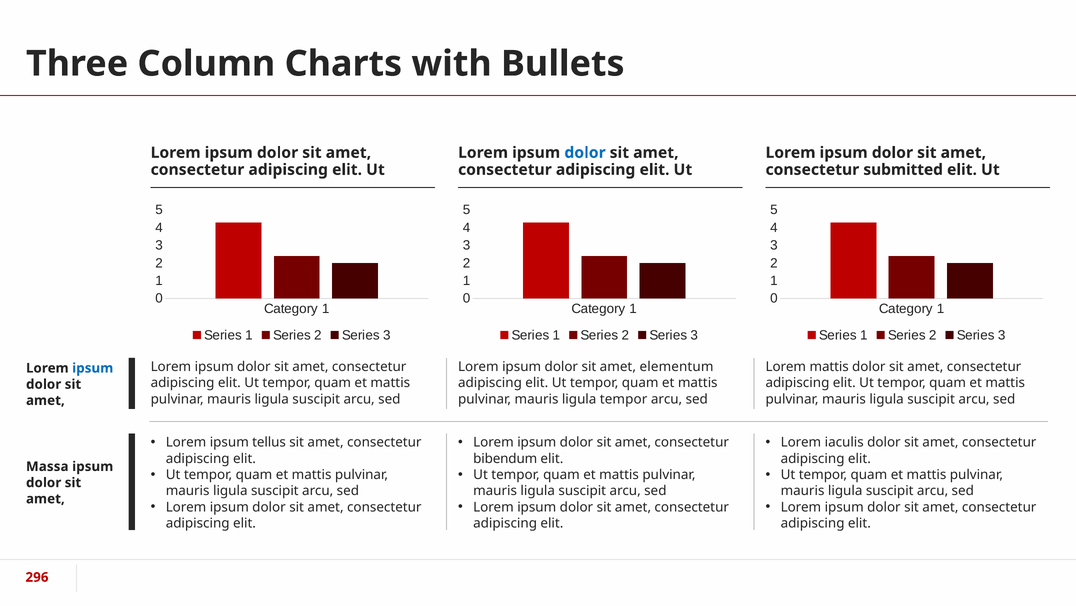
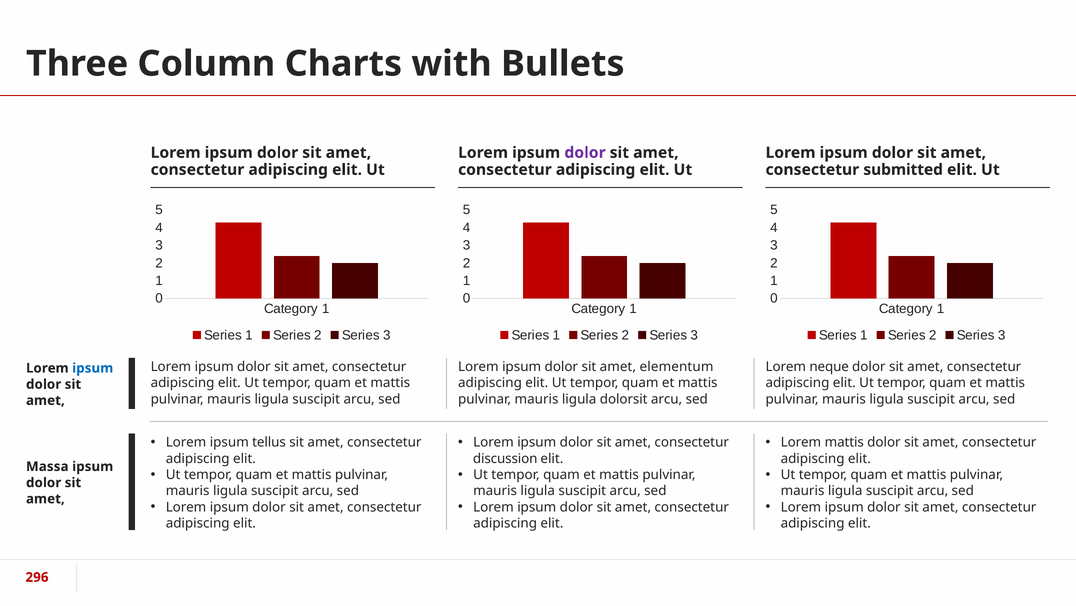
dolor colour: blue -> purple (585, 152)
Lorem mattis: mattis -> neque (829, 366)
ligula tempor: tempor -> dolorsit (624, 399)
Lorem iaculis: iaculis -> mattis (844, 442)
bibendum: bibendum -> discussion (505, 458)
